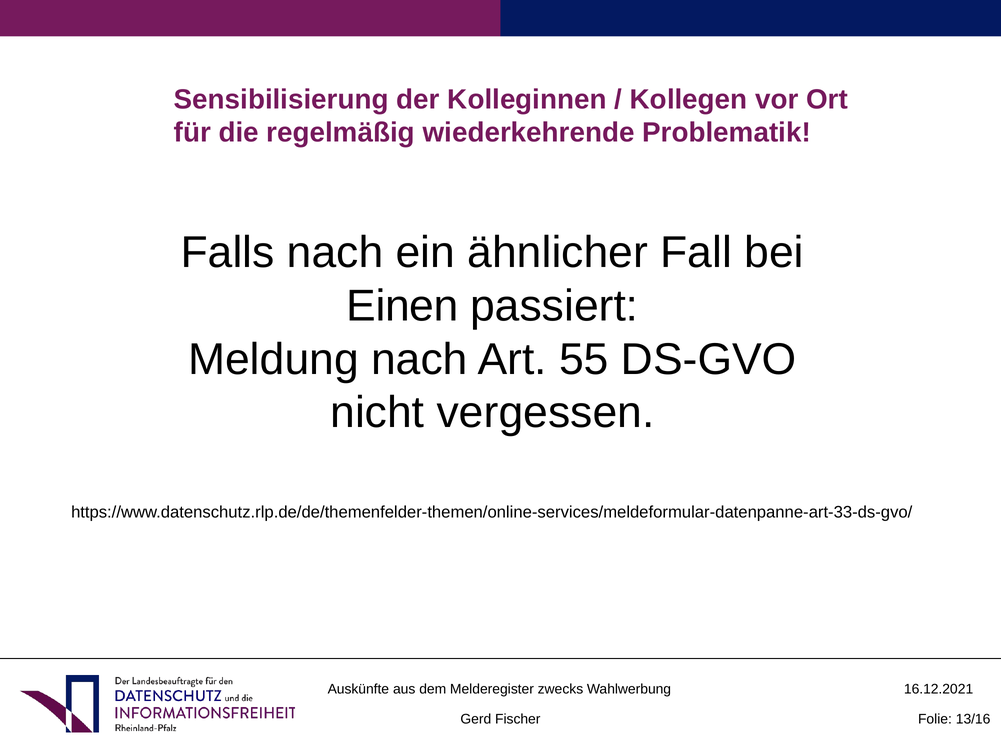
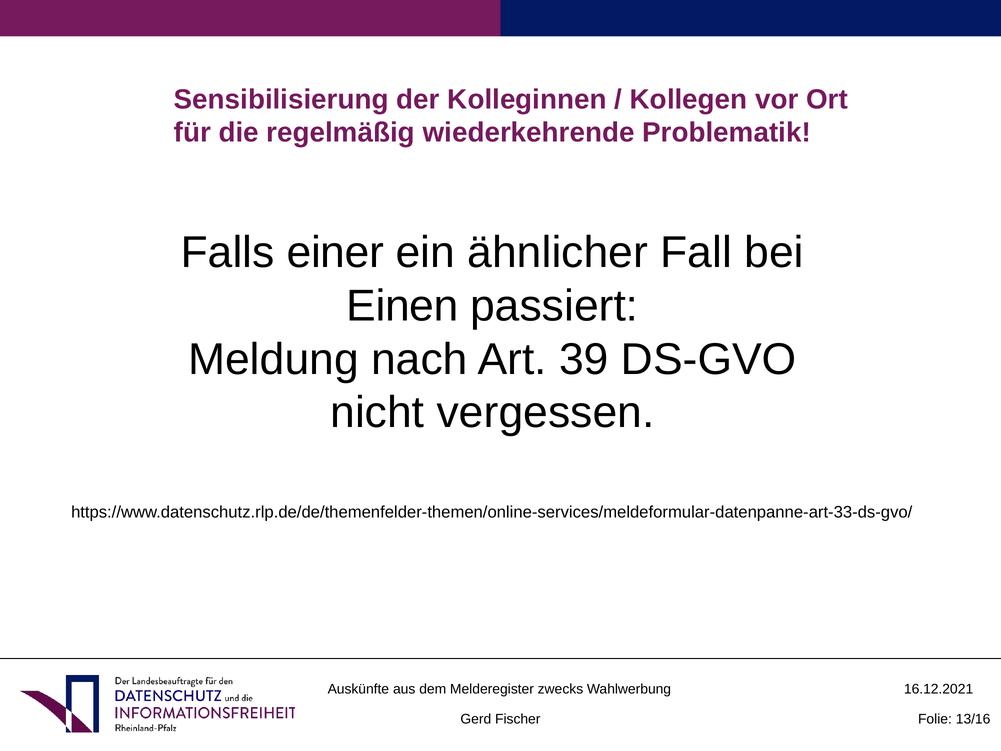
Falls nach: nach -> einer (335, 252)
55: 55 -> 39 (584, 359)
